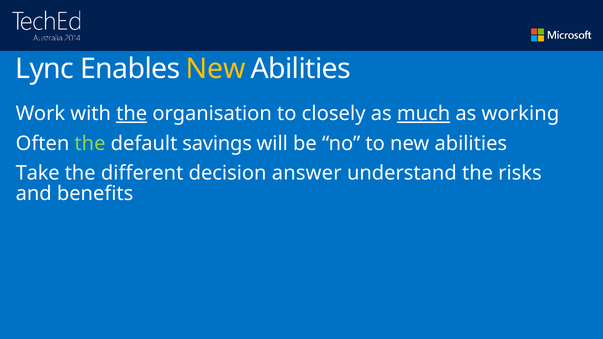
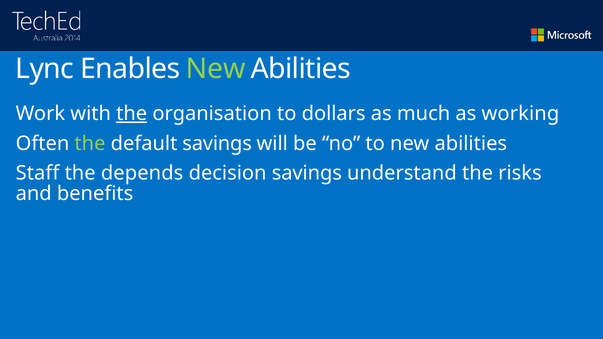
New colour: yellow -> light green (216, 69)
closely: closely -> dollars (334, 114)
much underline: present -> none (424, 114)
Take: Take -> Staff (38, 173)
different: different -> depends (142, 173)
decision answer: answer -> savings (307, 173)
